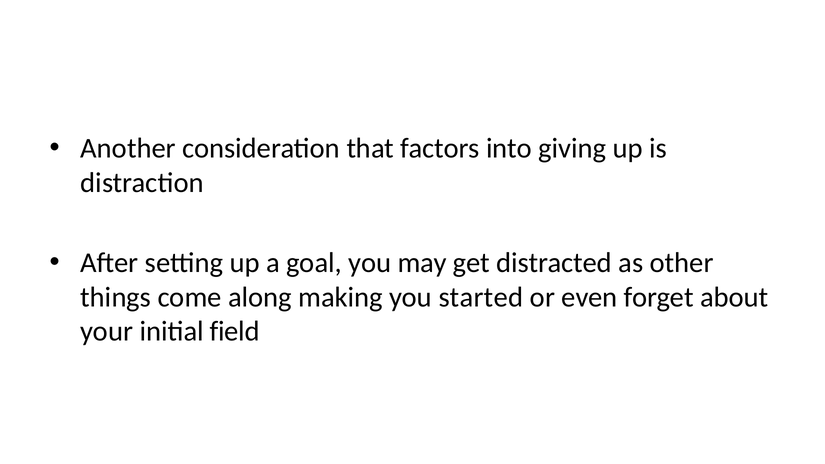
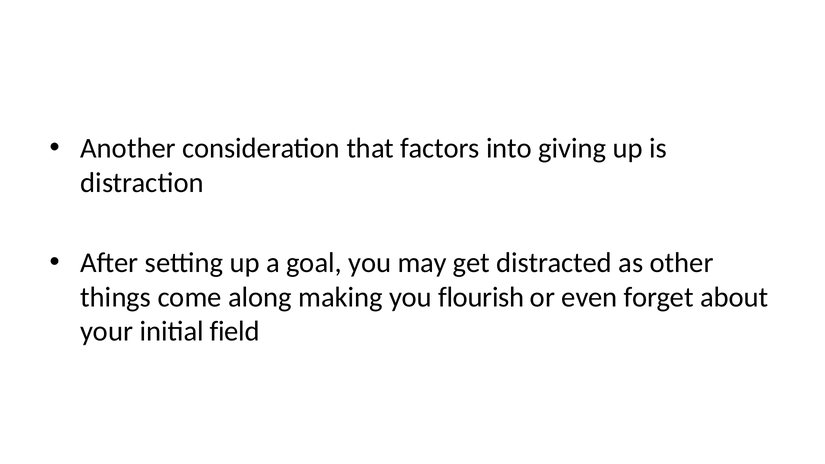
started: started -> flourish (481, 297)
